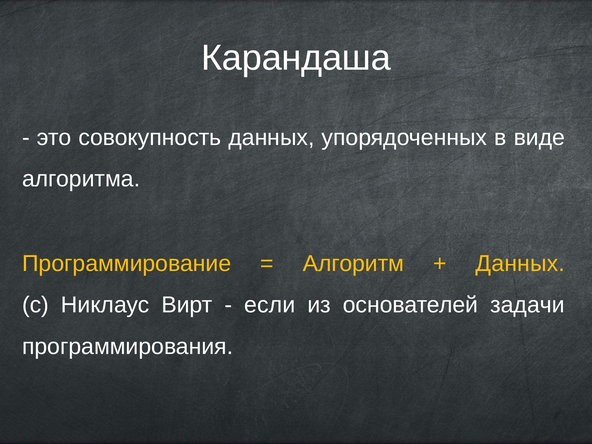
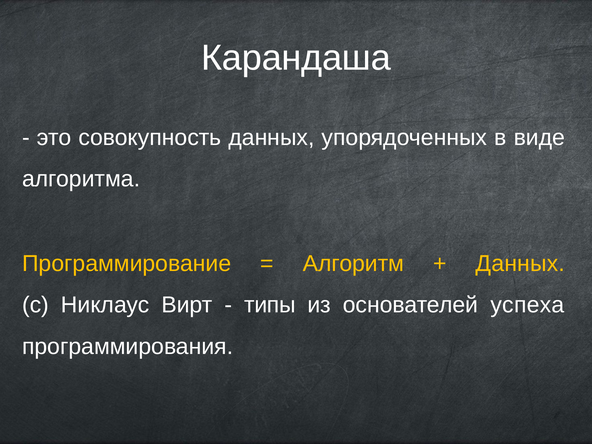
если: если -> типы (270, 305)
задачи: задачи -> успеха (527, 305)
